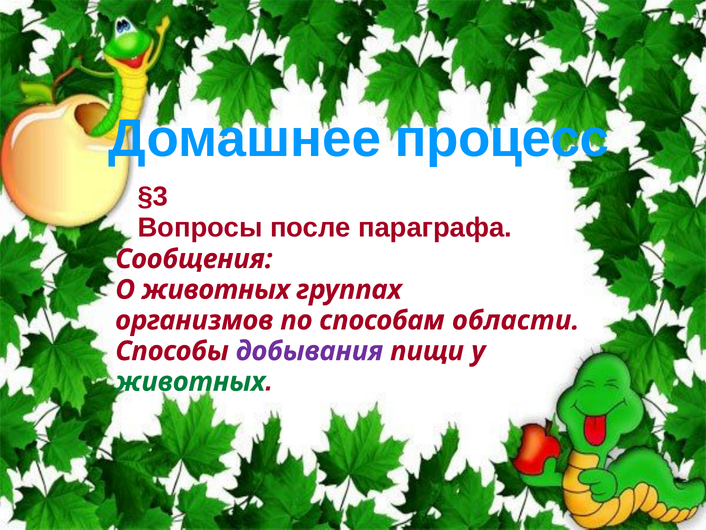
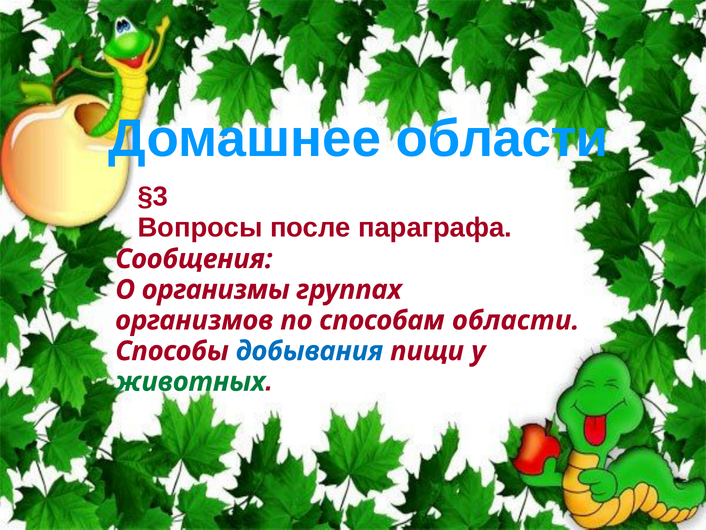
Домашнее процесс: процесс -> области (502, 139)
О животных: животных -> организмы (216, 289)
добывания colour: purple -> blue (309, 351)
